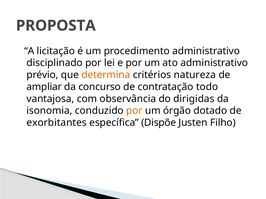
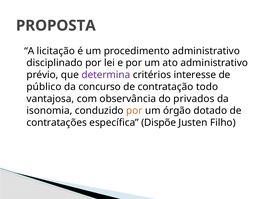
determina colour: orange -> purple (106, 75)
natureza: natureza -> interesse (195, 75)
ampliar: ampliar -> público (44, 87)
dirigidas: dirigidas -> privados (194, 99)
exorbitantes: exorbitantes -> contratações (57, 123)
